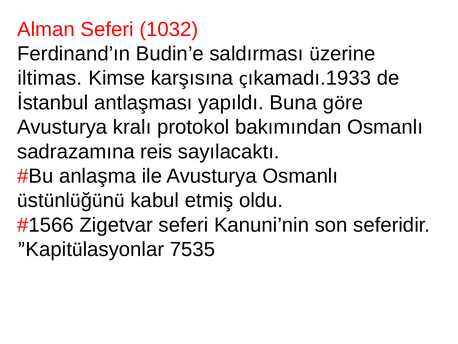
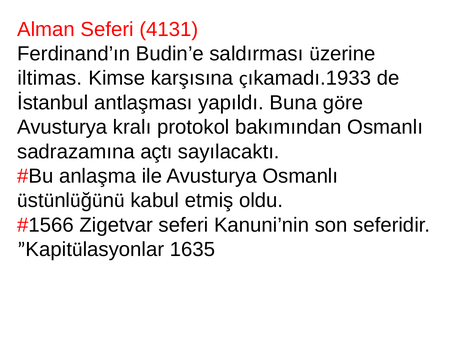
1032: 1032 -> 4131 (169, 29)
reis: reis -> açtı (156, 151)
7535: 7535 -> 1635 (193, 249)
